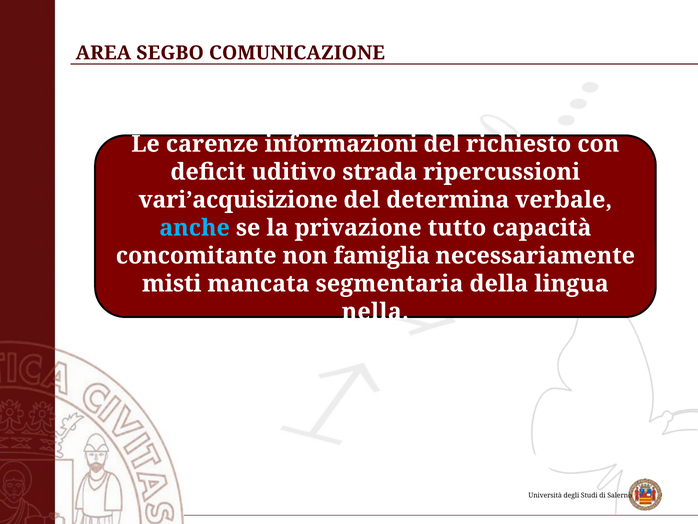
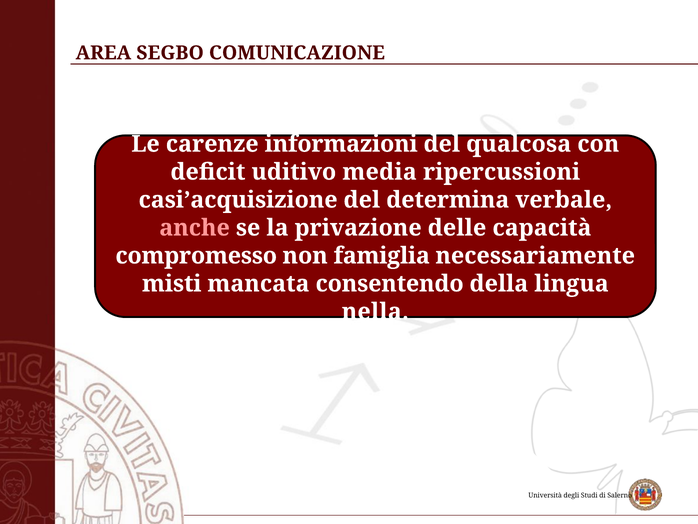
richiesto: richiesto -> qualcosa (519, 144)
strada: strada -> media (380, 172)
vari’acquisizione: vari’acquisizione -> casi’acquisizione (238, 200)
anche colour: light blue -> pink (195, 228)
tutto: tutto -> delle (457, 228)
concomitante: concomitante -> compromesso (196, 256)
segmentaria: segmentaria -> consentendo (390, 283)
